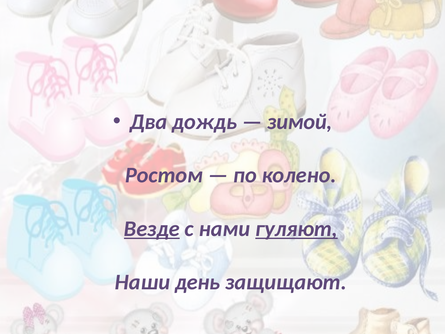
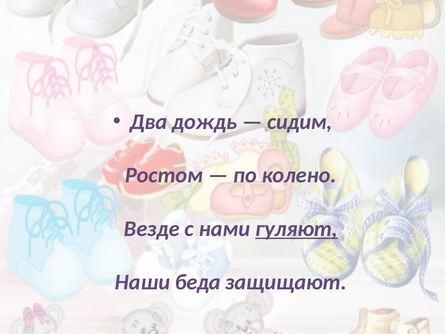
зимой: зимой -> сидим (300, 122)
Везде underline: present -> none (152, 229)
день: день -> беда (198, 282)
